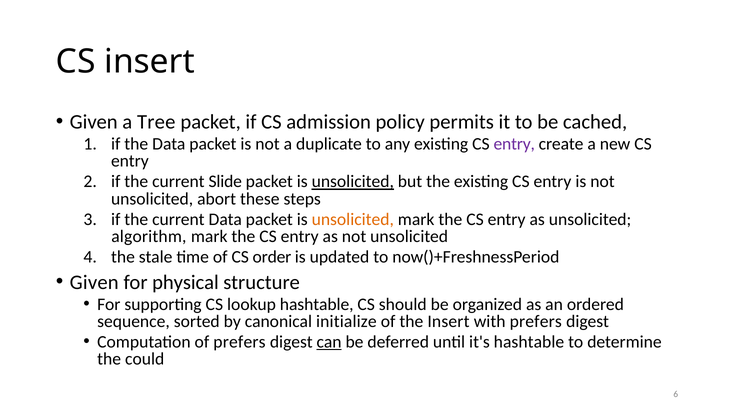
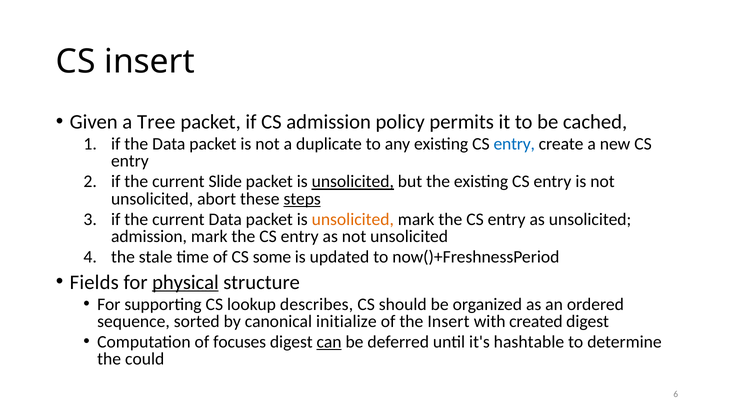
entry colour: purple -> blue (514, 144)
steps underline: none -> present (302, 199)
algorithm: algorithm -> admission (149, 236)
order: order -> some (272, 257)
Given: Given -> Fields (94, 282)
physical underline: none -> present (185, 282)
lookup hashtable: hashtable -> describes (317, 304)
with prefers: prefers -> created (536, 321)
of prefers: prefers -> focuses (240, 342)
